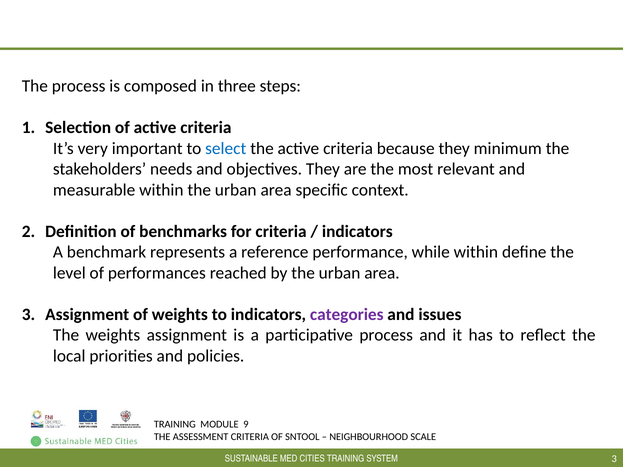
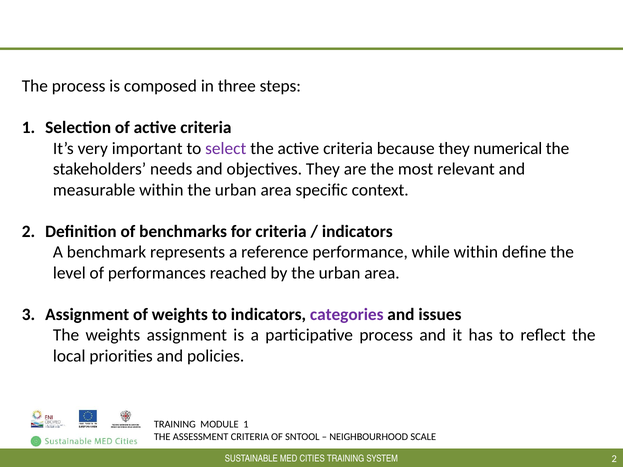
select colour: blue -> purple (226, 148)
minimum: minimum -> numerical (508, 148)
9: 9 -> 1 (246, 425)
3: 3 -> 2 (614, 459)
